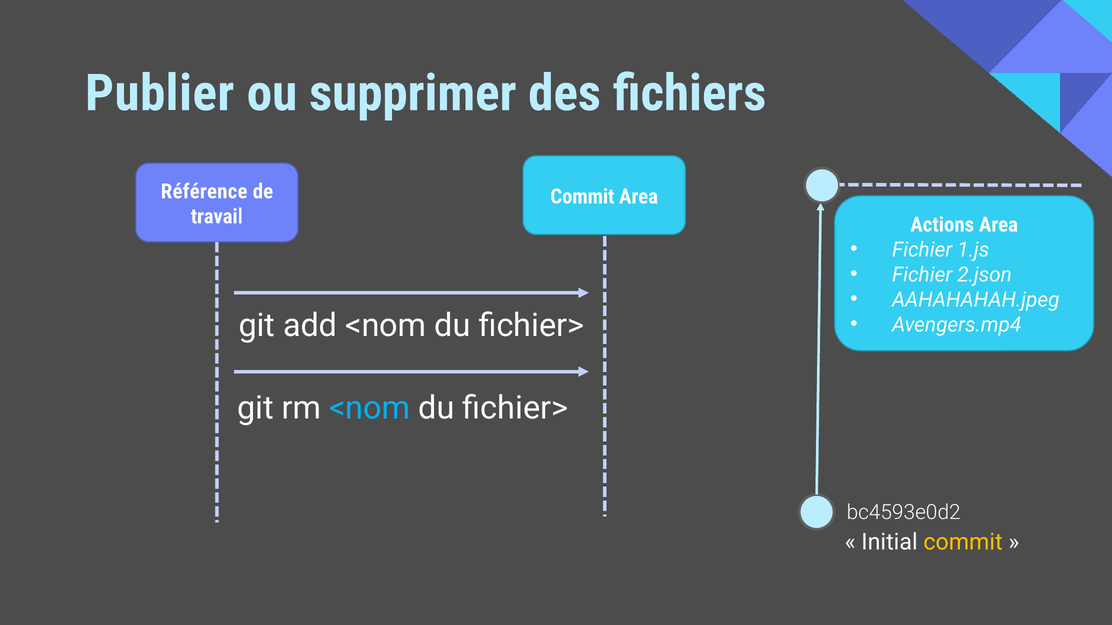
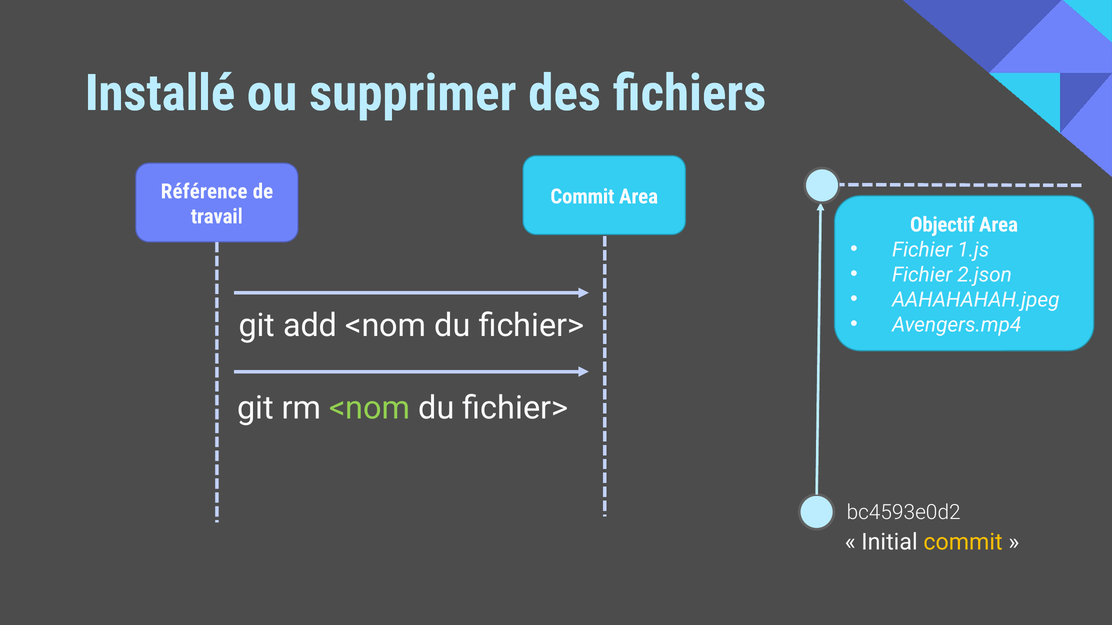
Publier: Publier -> Installé (160, 93)
Actions: Actions -> Objectif (942, 225)
<nom colour: light blue -> light green (370, 408)
